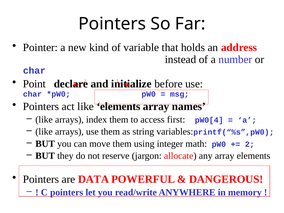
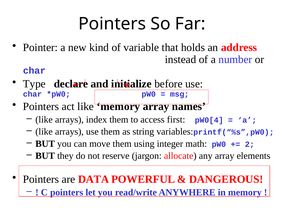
Point: Point -> Type (34, 84)
like elements: elements -> memory (118, 107)
